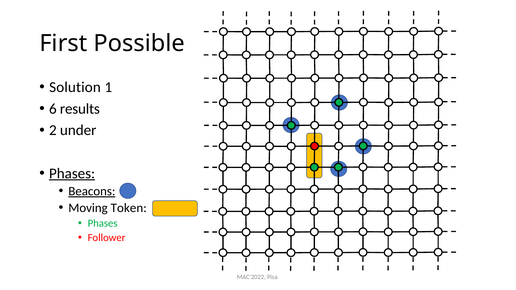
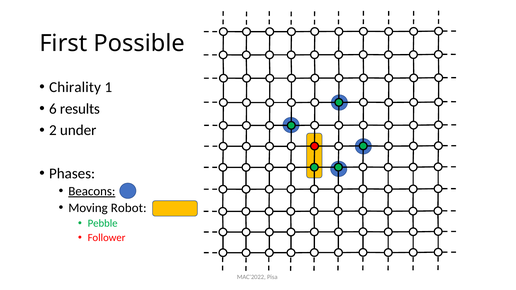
Solution: Solution -> Chirality (75, 87)
Phases underline: present -> none (72, 174)
Token: Token -> Robot (129, 208)
Phases: Phases -> Pebble (103, 223)
